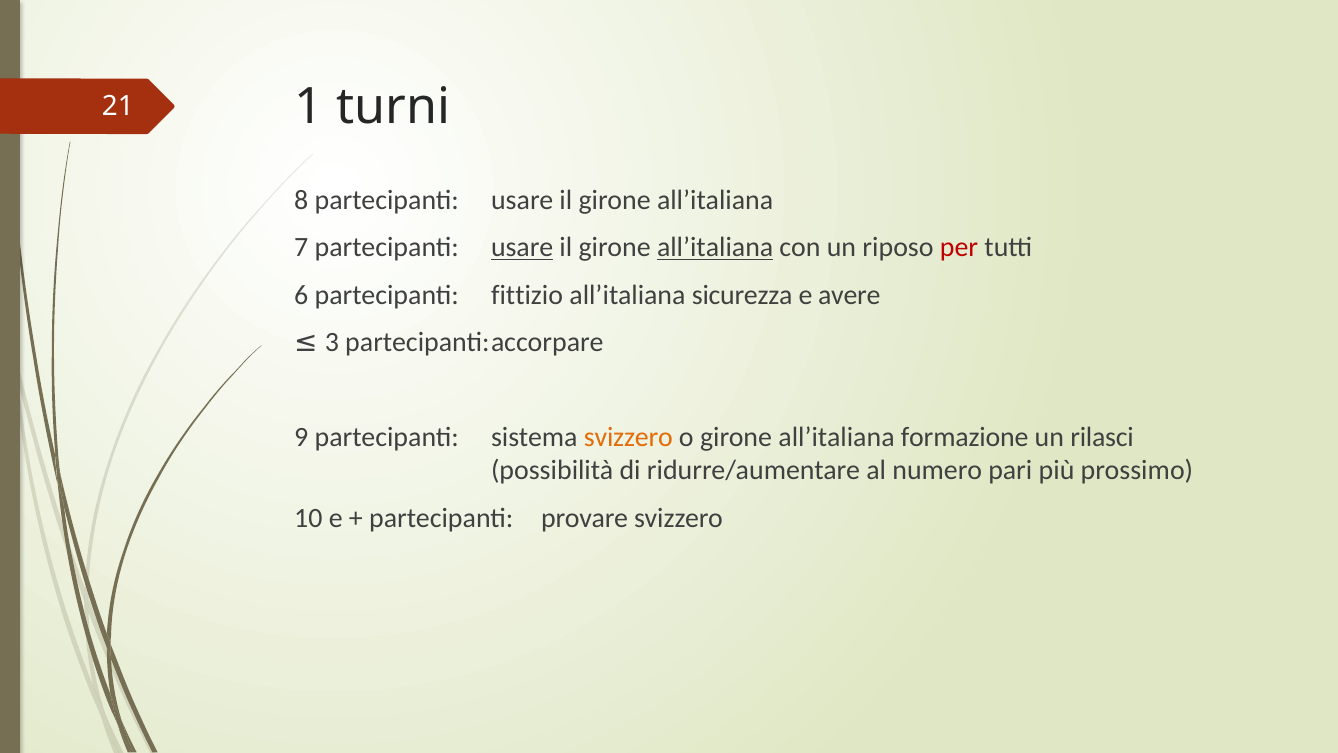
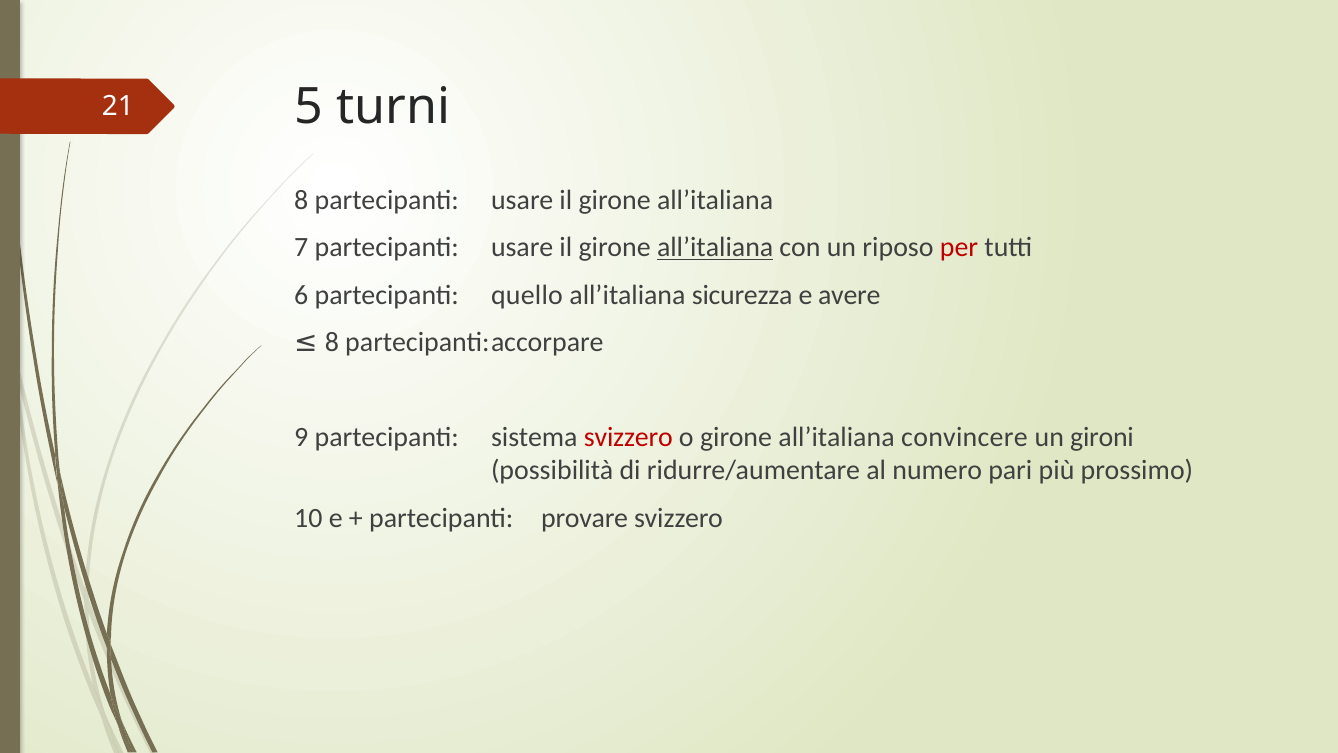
1: 1 -> 5 (309, 107)
usare underline: present -> none (522, 247)
fittizio: fittizio -> quello (527, 295)
3: 3 -> 8 (332, 342)
svizzero colour: orange -> red (628, 437)
formazione: formazione -> convincere (964, 437)
rilasci: rilasci -> gironi (1102, 437)
